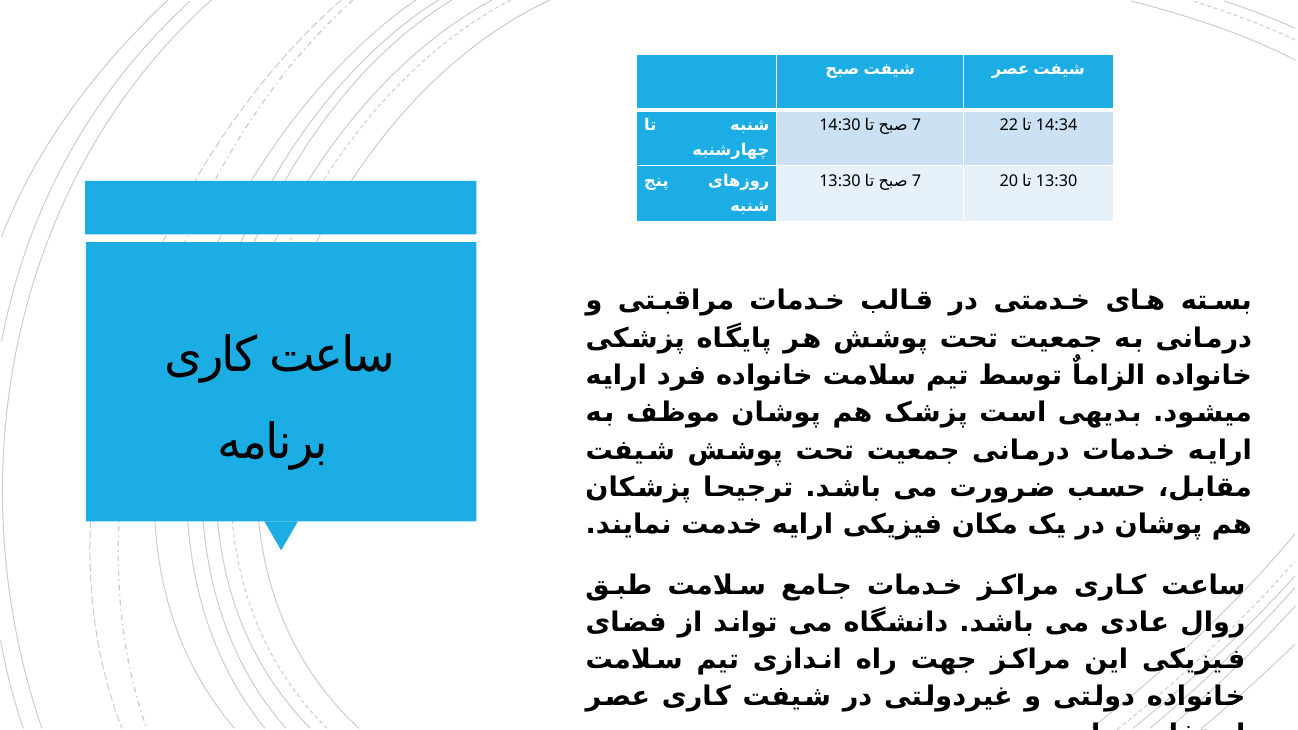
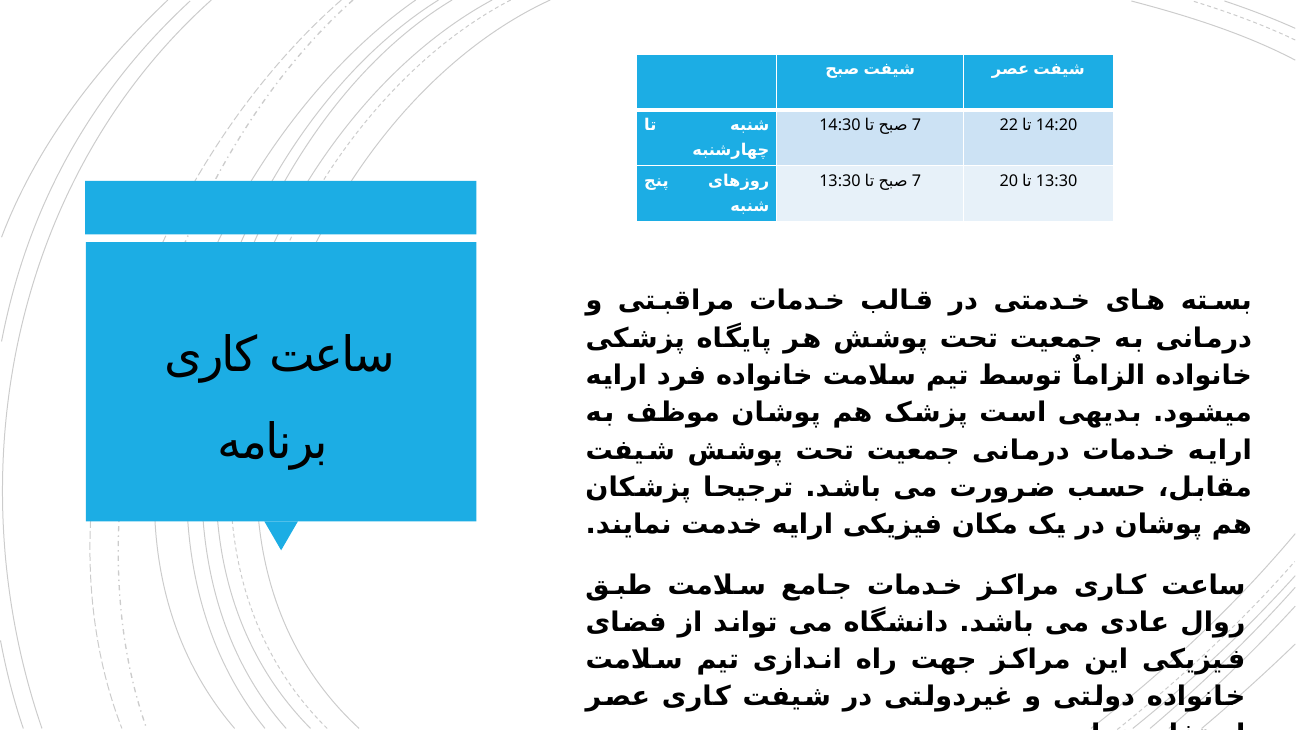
14:34: 14:34 -> 14:20 (1057, 125)
